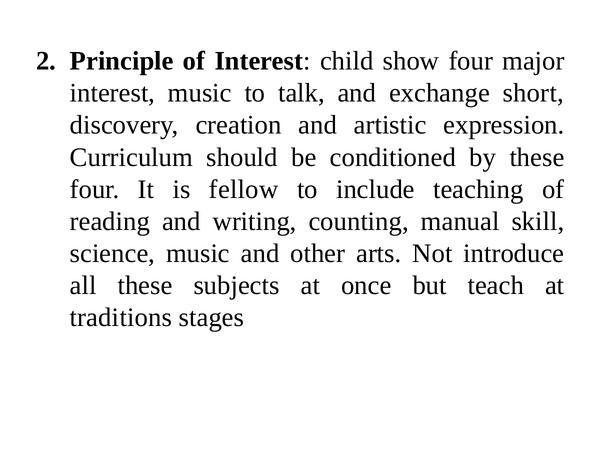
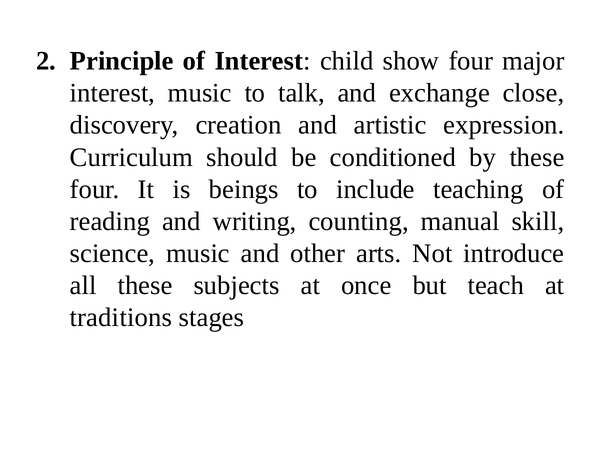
short: short -> close (533, 93)
fellow: fellow -> beings (244, 189)
